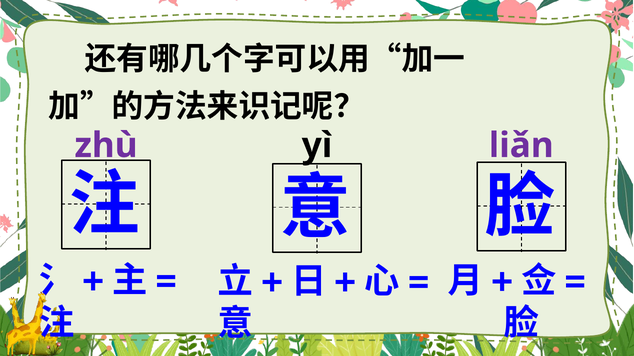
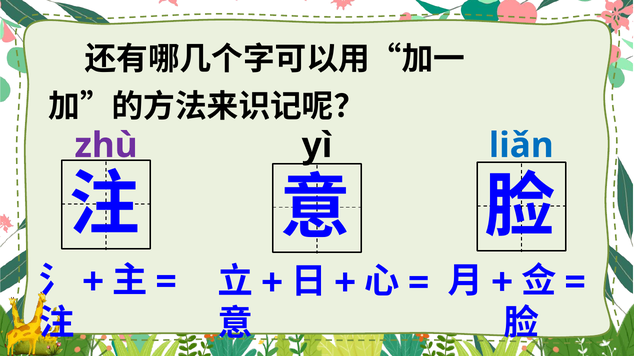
liǎn colour: purple -> blue (521, 146)
